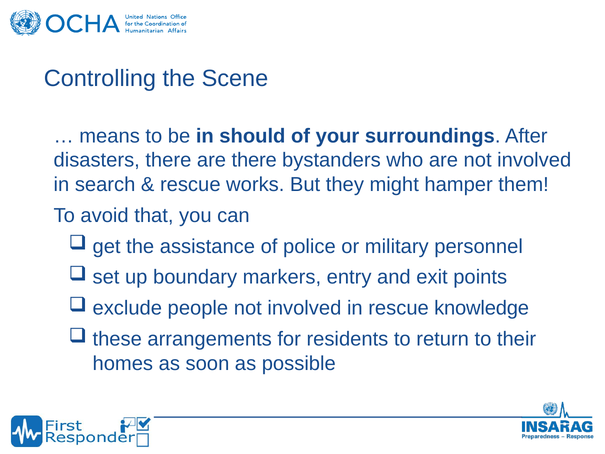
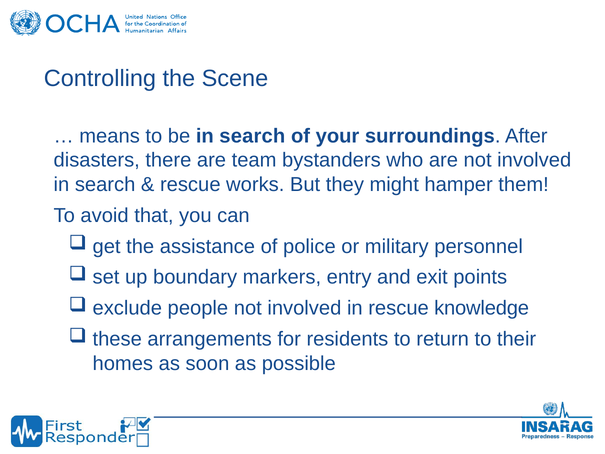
be in should: should -> search (252, 136)
are there: there -> team (254, 160)
